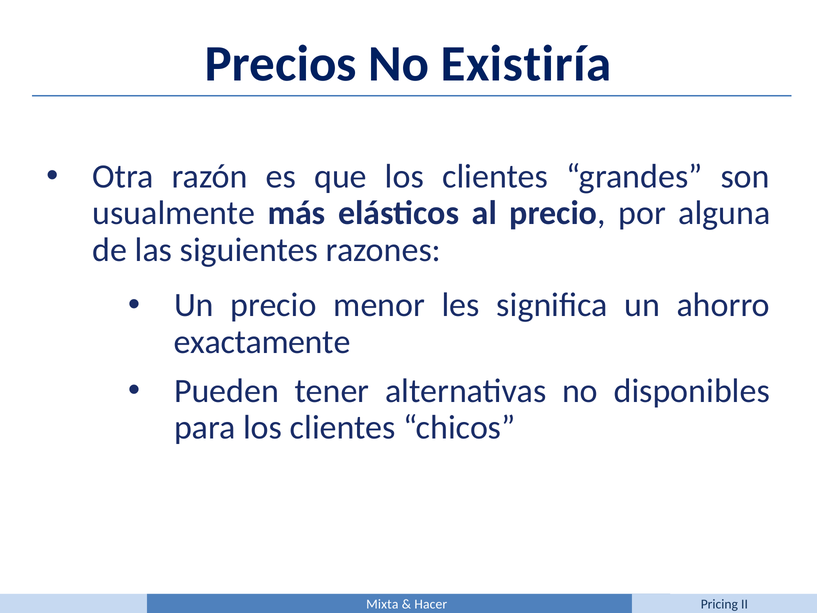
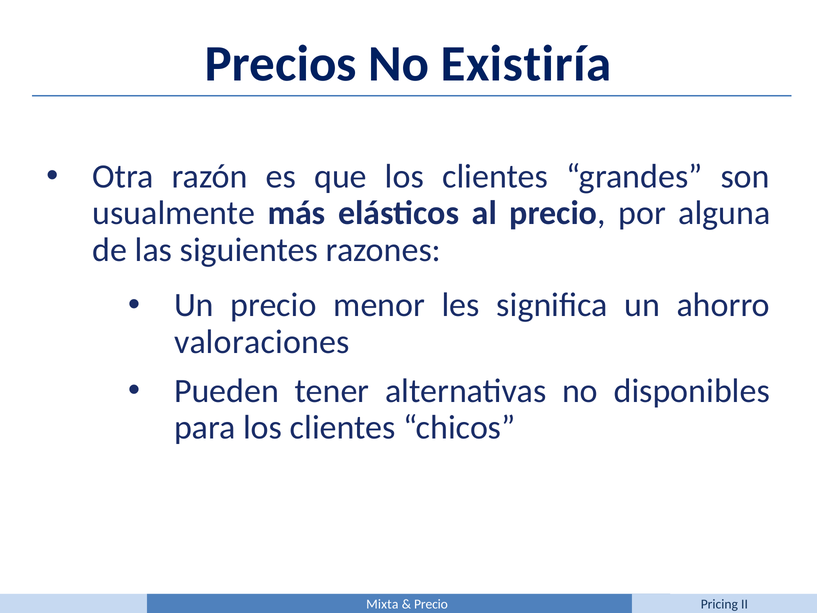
exactamente: exactamente -> valoraciones (262, 342)
Hacer: Hacer -> Precio (431, 604)
